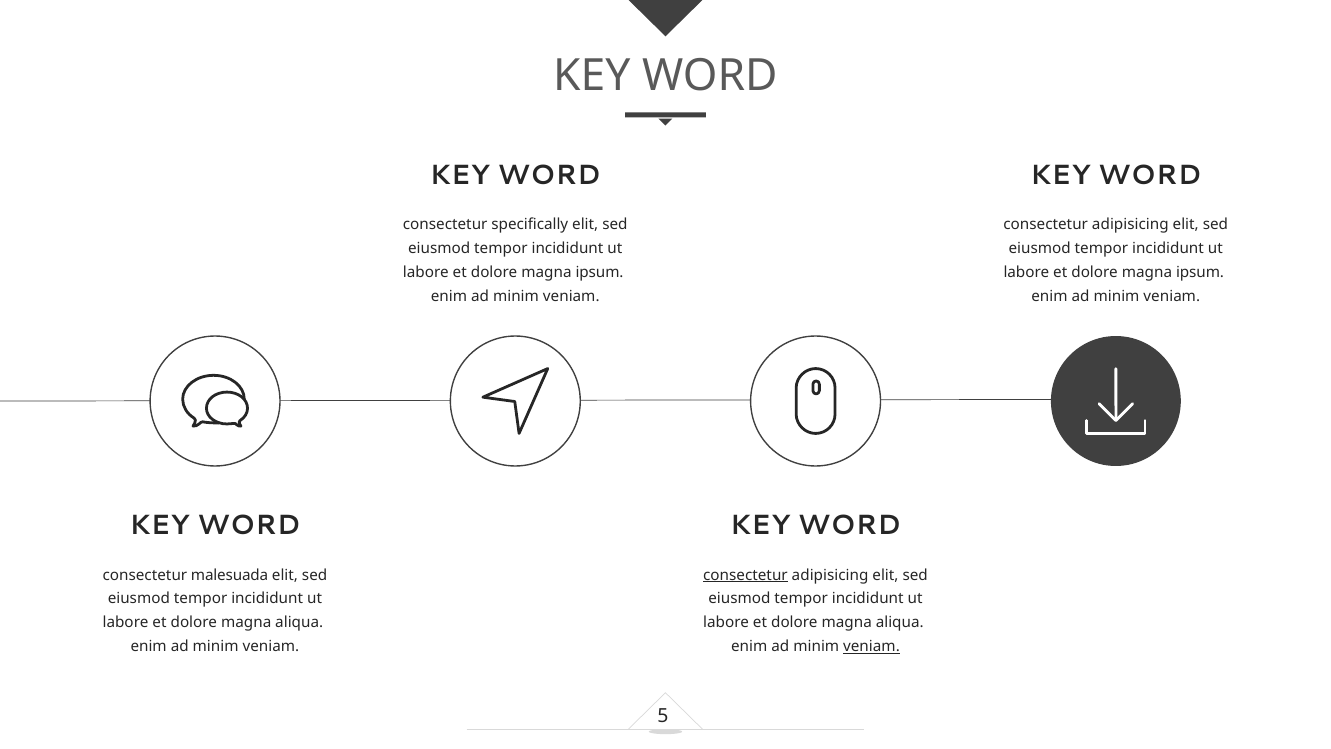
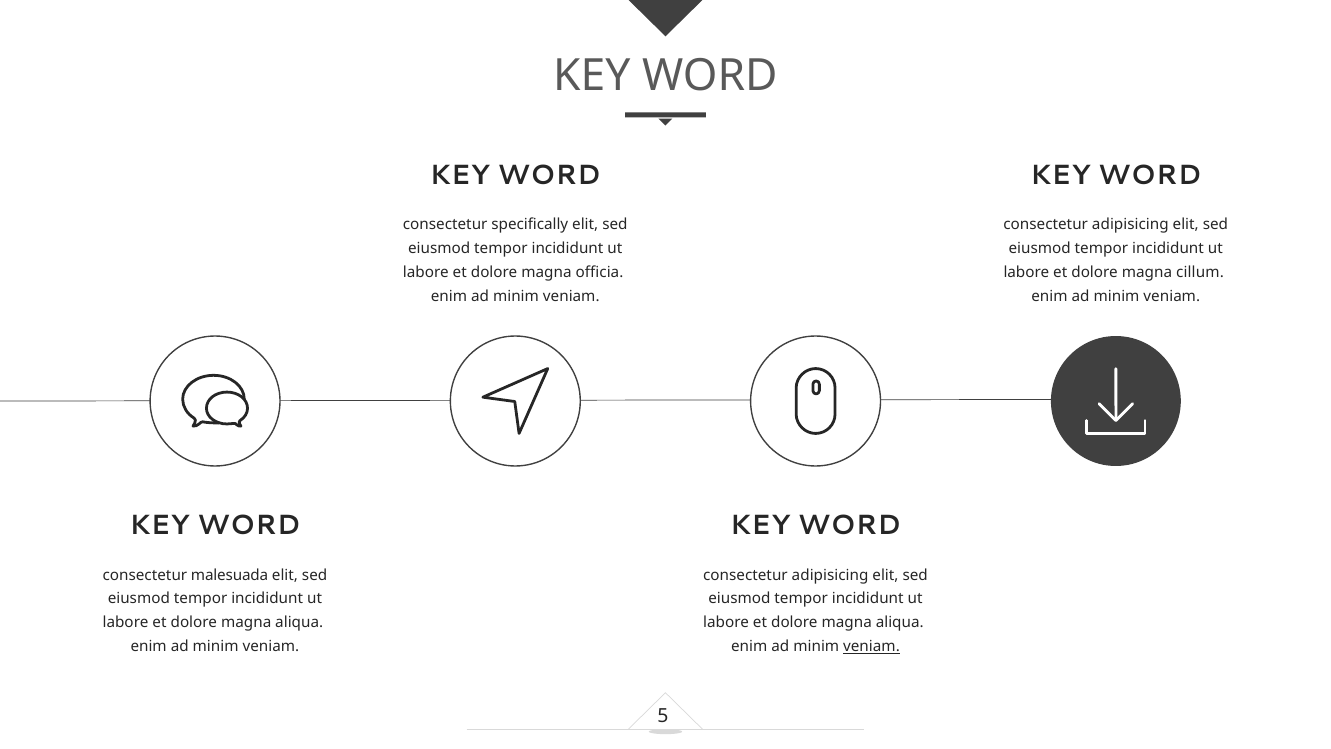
ipsum: ipsum -> officia (599, 272)
ipsum: ipsum -> cillum (1200, 272)
consectetur underline: present -> none (745, 575)
